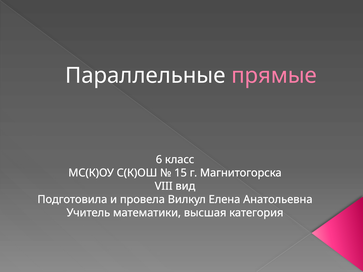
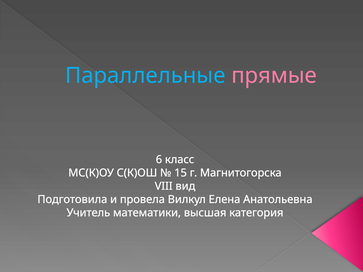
Параллельные colour: white -> light blue (145, 76)
